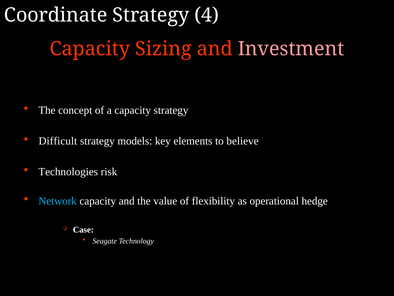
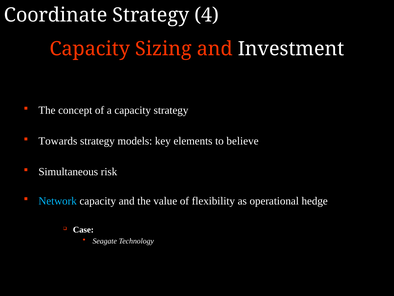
Investment colour: pink -> white (291, 49)
Difficult: Difficult -> Towards (58, 141)
Technologies: Technologies -> Simultaneous (68, 171)
